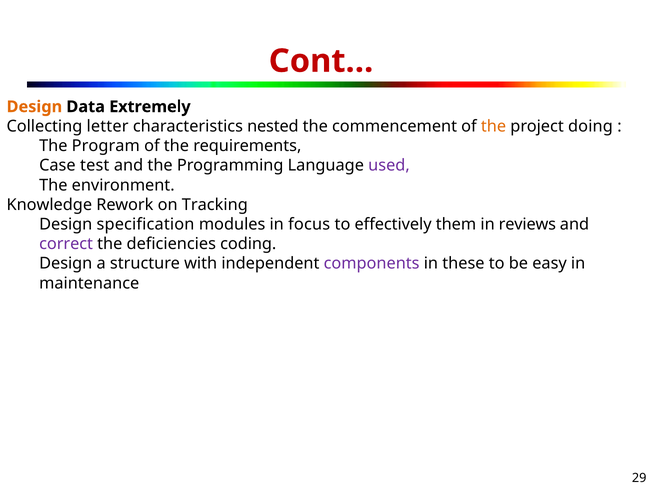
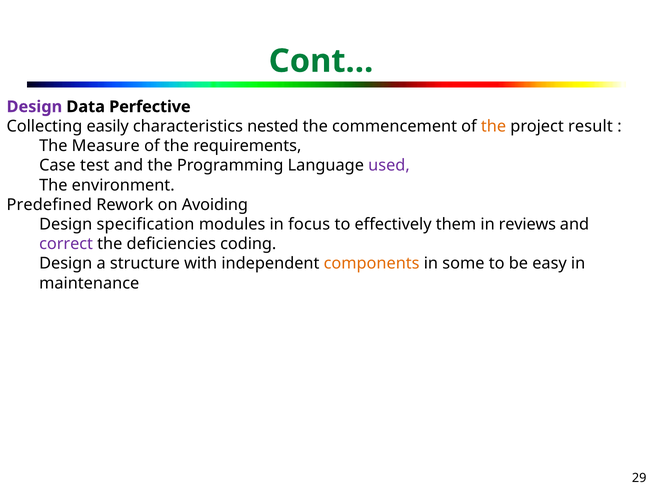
Cont… colour: red -> green (321, 61)
Design colour: orange -> purple (34, 107)
Extremely: Extremely -> Perfective (150, 107)
letter: letter -> easily (108, 126)
doing: doing -> result (590, 126)
Program: Program -> Measure (106, 146)
Knowledge: Knowledge -> Predefined (49, 205)
Tracking: Tracking -> Avoiding (215, 205)
components colour: purple -> orange (372, 263)
these: these -> some (463, 263)
